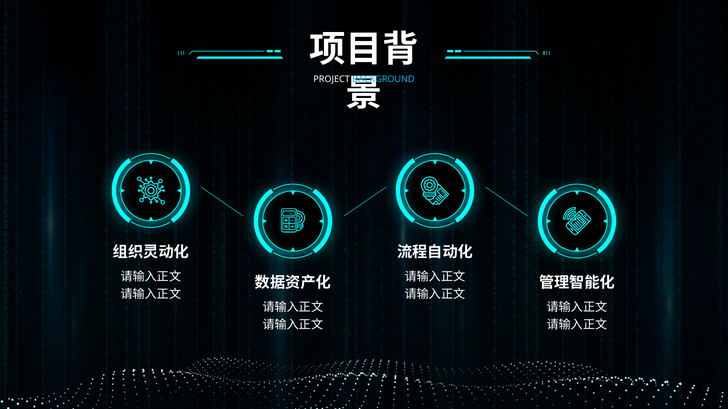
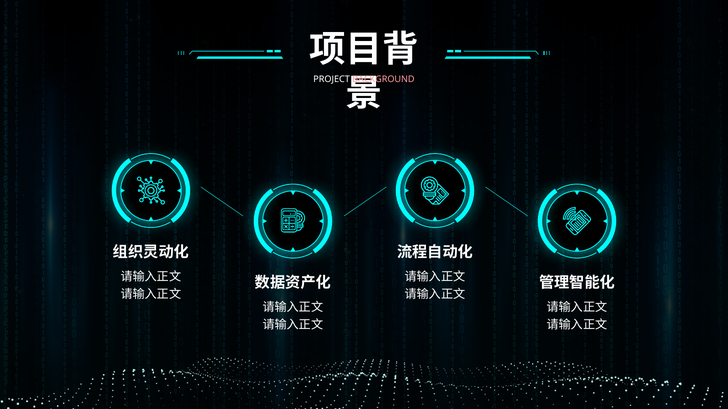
BACKGROUND colour: light blue -> pink (383, 80)
